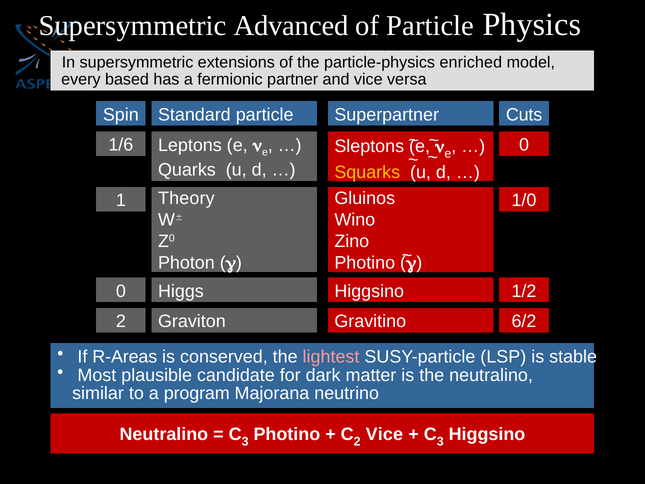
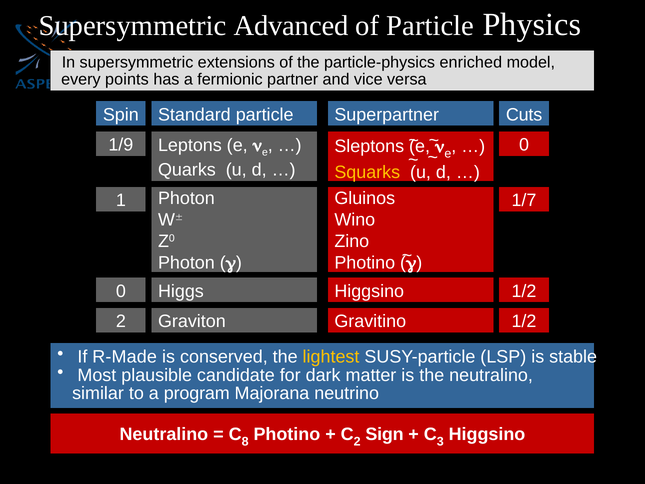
based: based -> points (127, 79)
1/6: 1/6 -> 1/9 (121, 145)
1 Theory: Theory -> Photon (186, 198)
1/0: 1/0 -> 1/7 (524, 200)
6/2: 6/2 -> 1/2 (524, 321)
R-Areas: R-Areas -> R-Made (125, 357)
lightest colour: pink -> yellow (331, 357)
3: 3 -> 8 (245, 441)
2 Vice: Vice -> Sign (385, 434)
